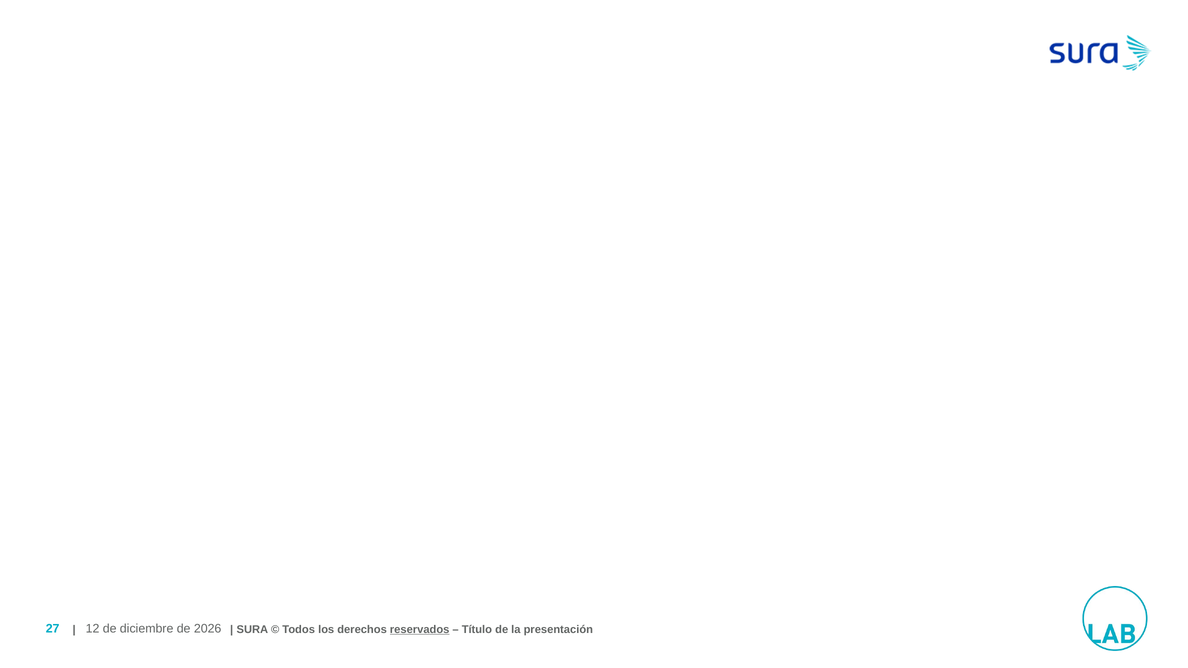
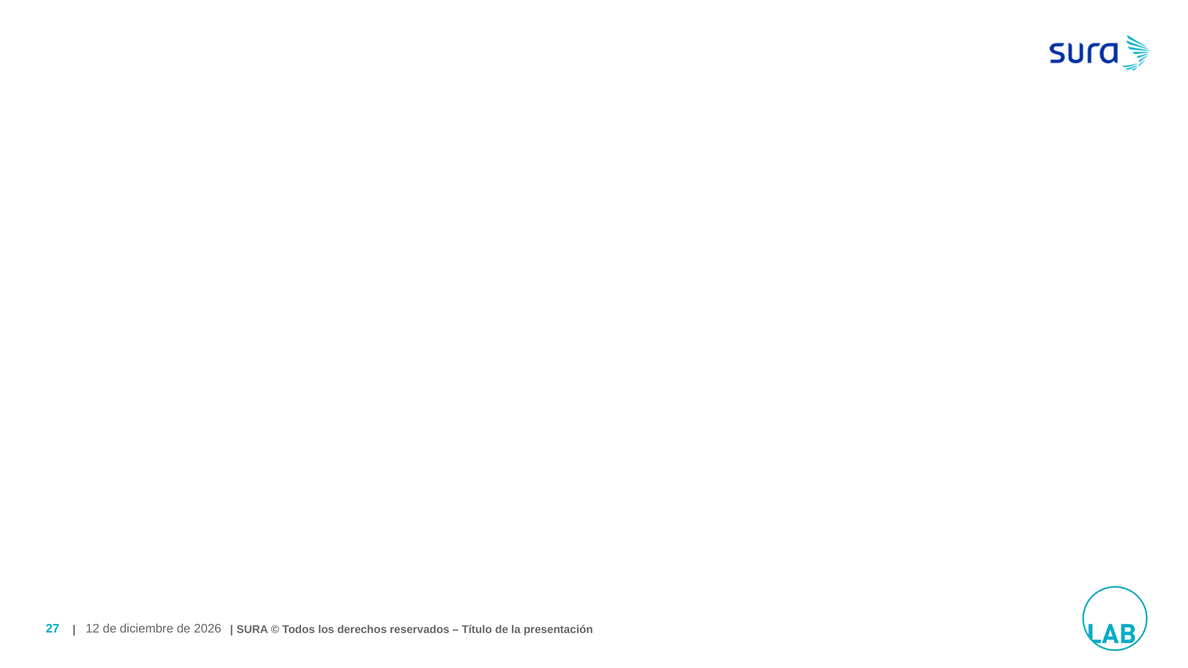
reservados underline: present -> none (420, 630)
